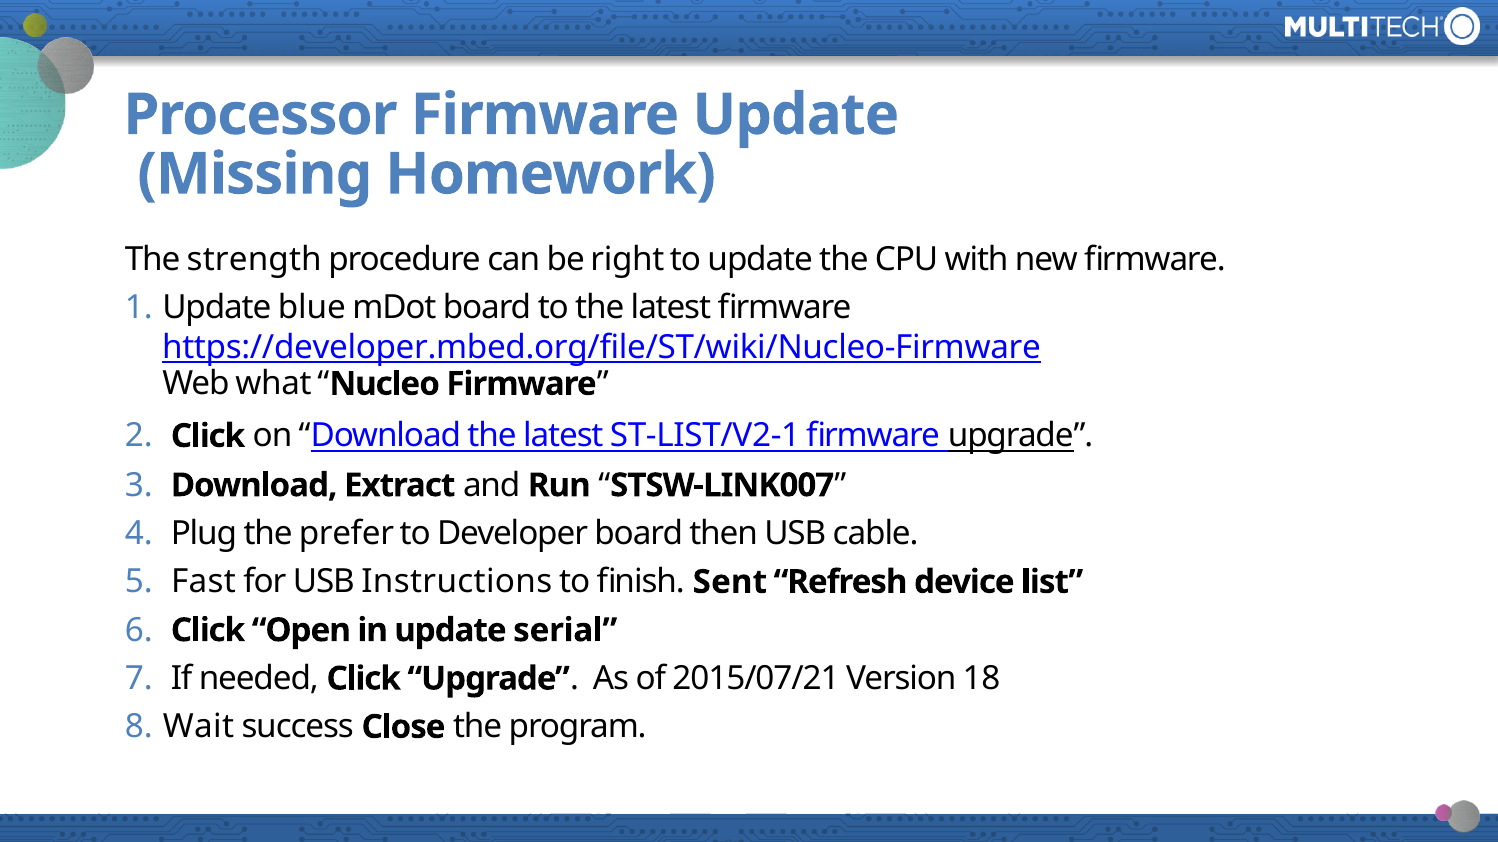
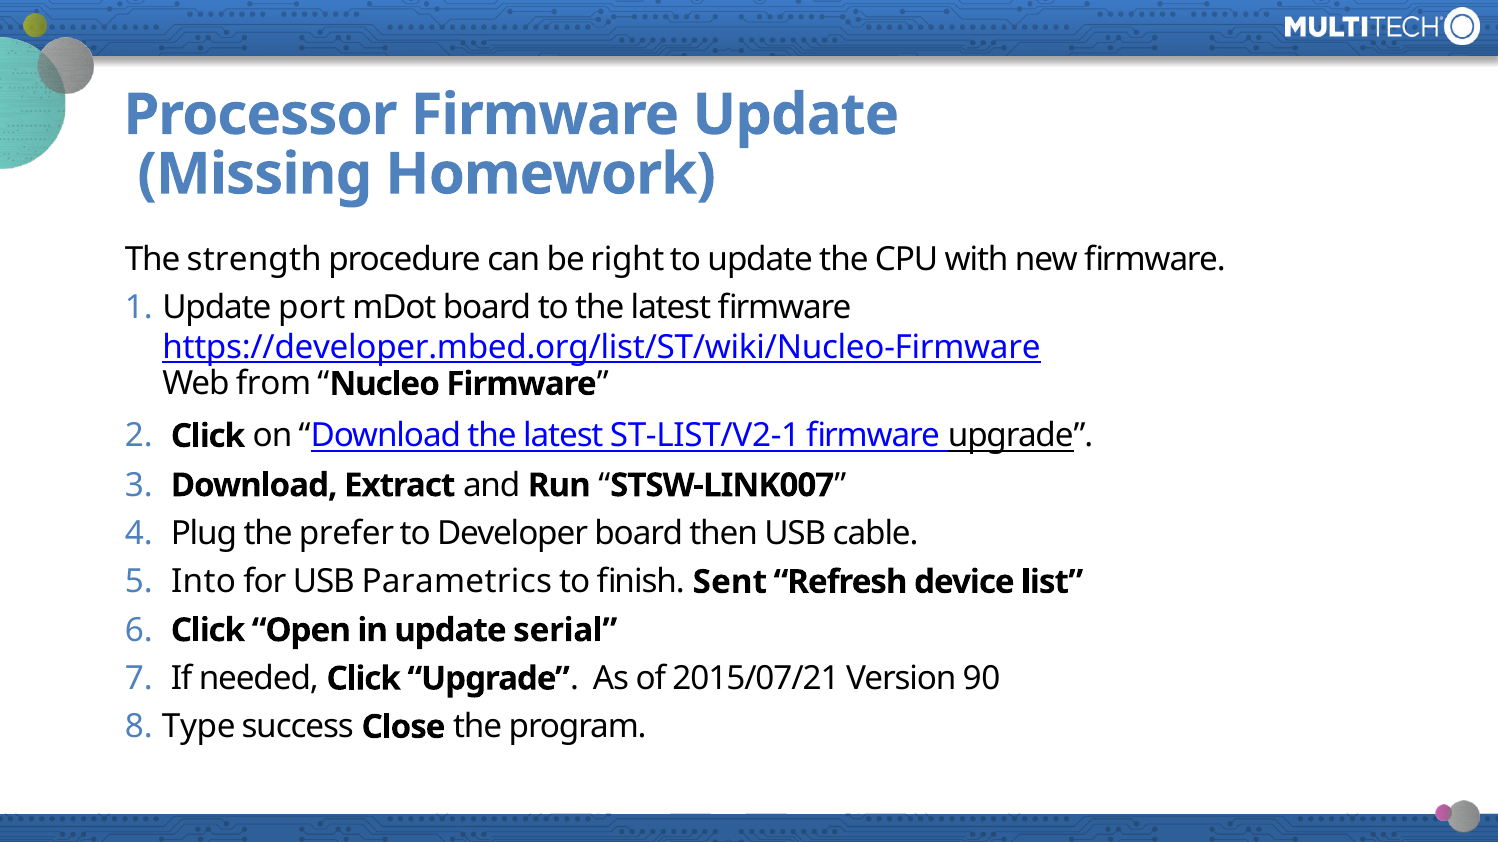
blue: blue -> port (312, 308)
https://developer.mbed.org/file/ST/wiki/Nucleo-Firmware: https://developer.mbed.org/file/ST/wiki/Nucleo-Firmware -> https://developer.mbed.org/list/ST/wiki/Nucleo-Firmware (601, 347)
what: what -> from (274, 384)
Fast: Fast -> Into (204, 582)
Instructions: Instructions -> Parametrics (457, 582)
18: 18 -> 90 (982, 679)
Wait: Wait -> Type (199, 727)
